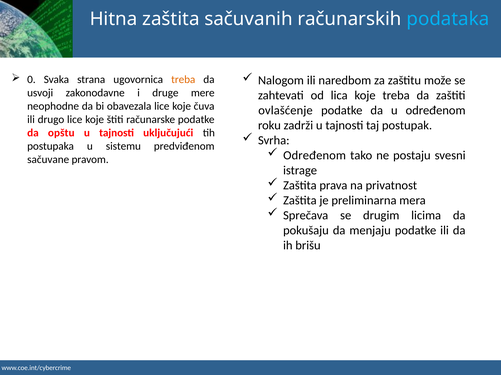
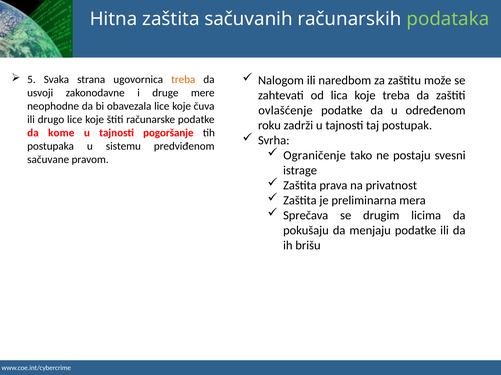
podataka colour: light blue -> light green (448, 19)
0: 0 -> 5 (31, 80)
opštu: opštu -> kome (61, 133)
uključujući: uključujući -> pogoršanje (168, 133)
Određenom: Određenom -> Ograničenje (315, 156)
